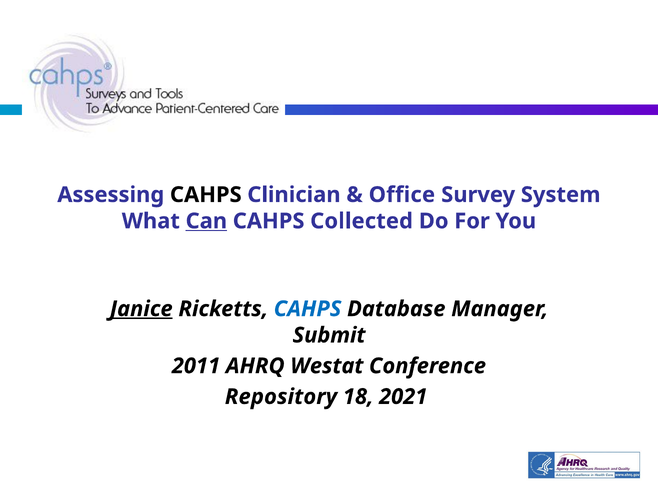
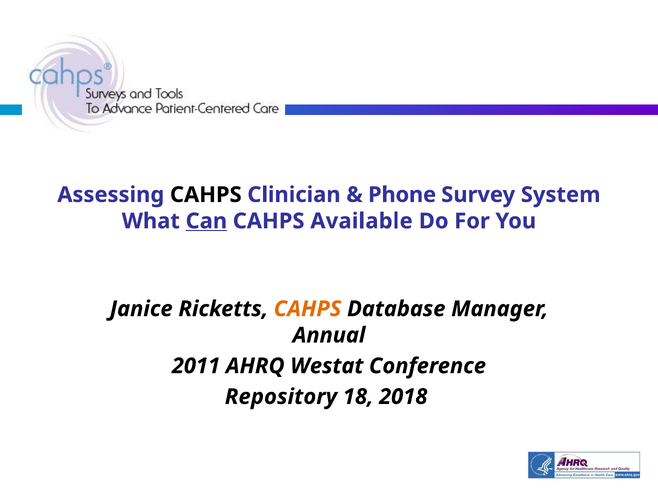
Office: Office -> Phone (402, 195)
Collected: Collected -> Available (362, 221)
Janice underline: present -> none (141, 309)
CAHPS colour: blue -> orange (308, 309)
Submit: Submit -> Annual (329, 335)
2021: 2021 -> 2018 (403, 396)
